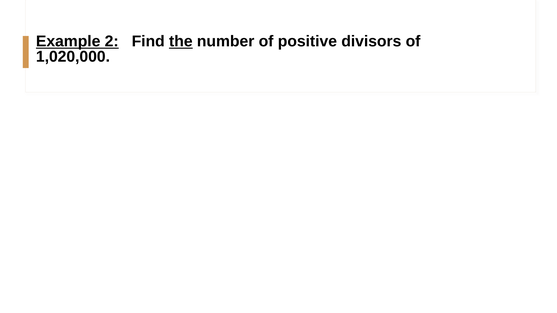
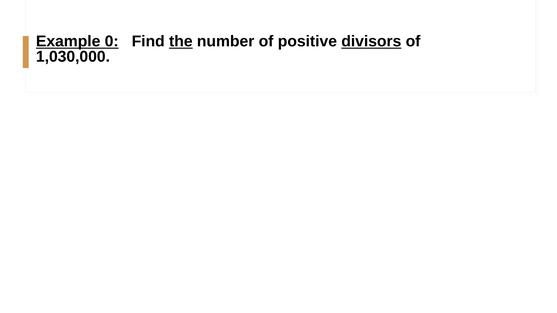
2: 2 -> 0 (112, 41)
divisors underline: none -> present (371, 41)
1,020,000: 1,020,000 -> 1,030,000 (73, 57)
